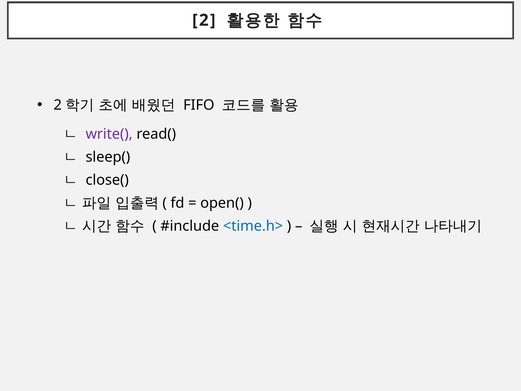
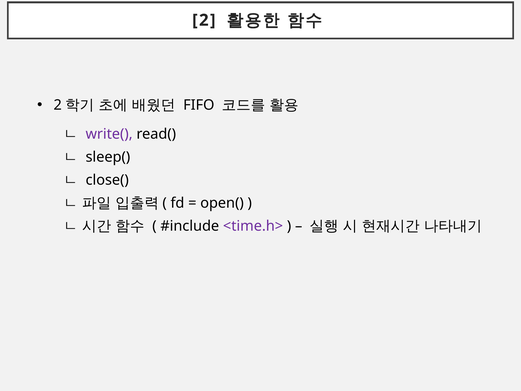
<time.h> colour: blue -> purple (253, 226)
